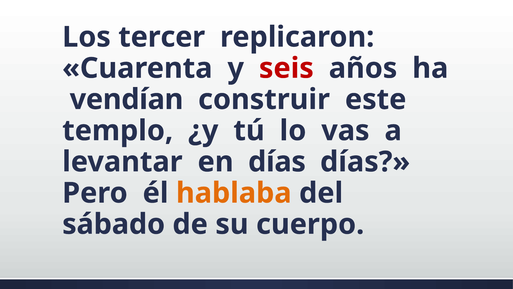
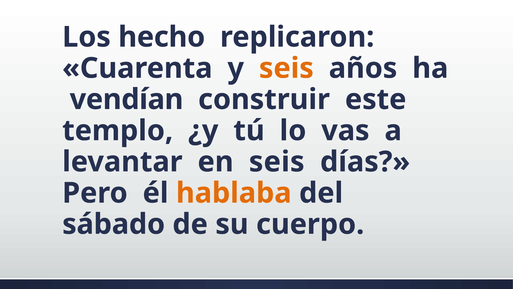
tercer: tercer -> hecho (162, 37)
seis colour: red -> orange (286, 68)
en días: días -> seis (277, 162)
